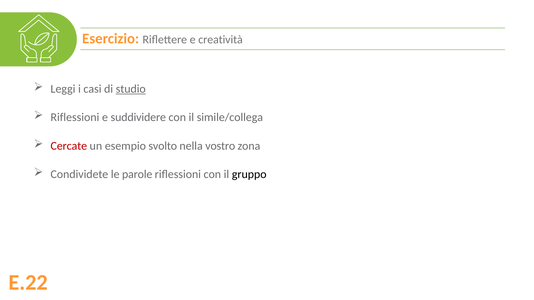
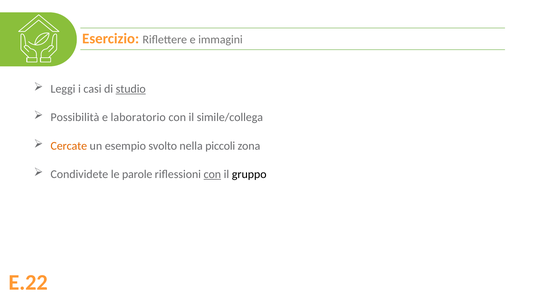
creatività: creatività -> immagini (220, 40)
Riflessioni: Riflessioni -> Possibilità (75, 117)
suddividere: suddividere -> laboratorio (138, 117)
Cercate colour: red -> orange (69, 146)
vostro: vostro -> piccoli (220, 146)
con underline: none -> present (212, 174)
